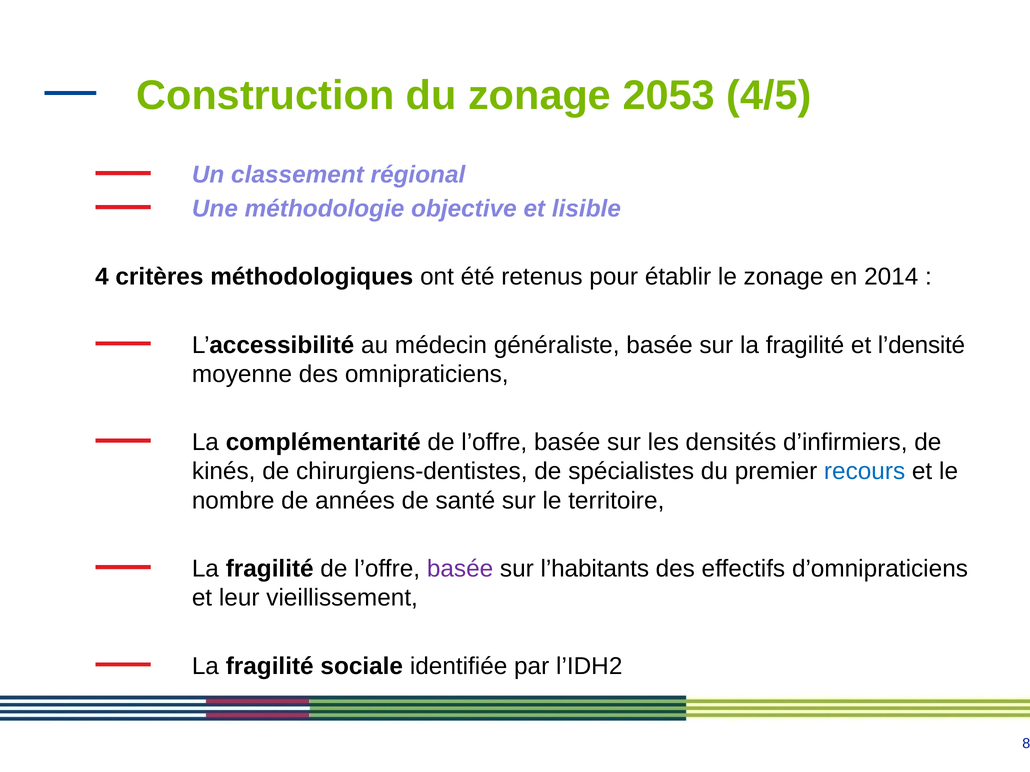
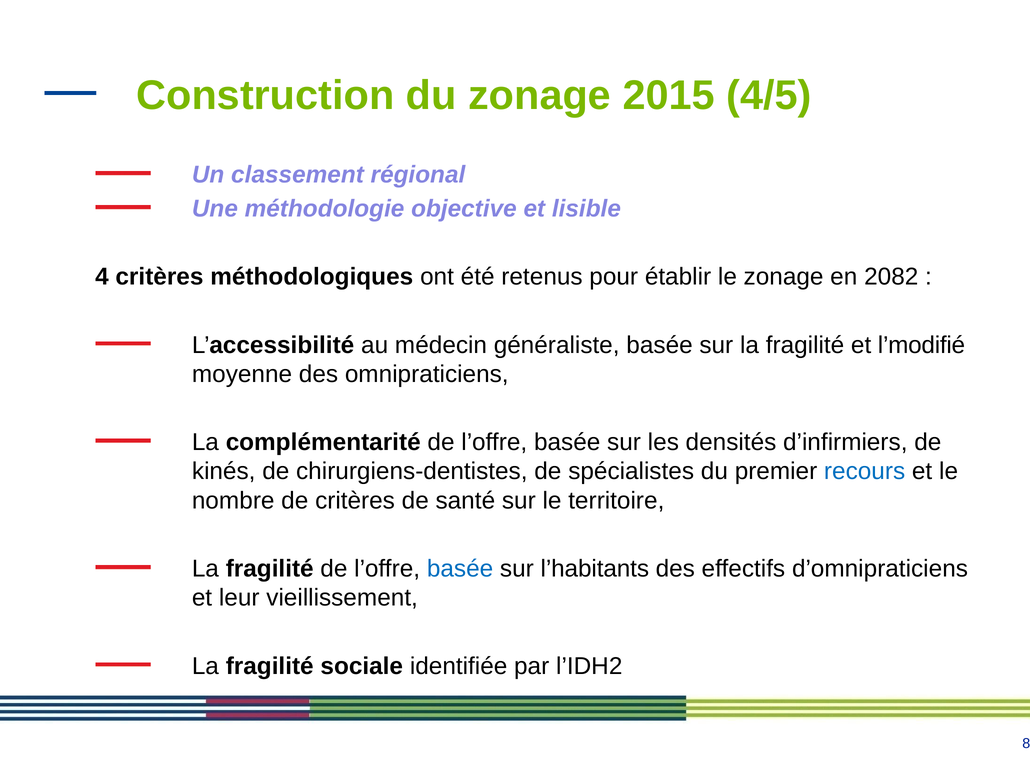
2053: 2053 -> 2015 (669, 96)
2014: 2014 -> 2082 (891, 277)
l’densité: l’densité -> l’modifié (921, 345)
de années: années -> critères (355, 501)
basée colour: purple -> blue (460, 569)
